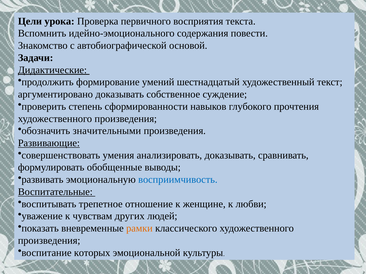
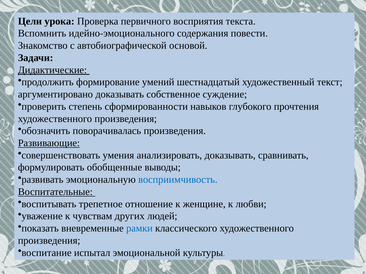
значительными: значительными -> поворачивалась (107, 131)
рамки colour: orange -> blue (139, 229)
которых: которых -> испытал (92, 253)
